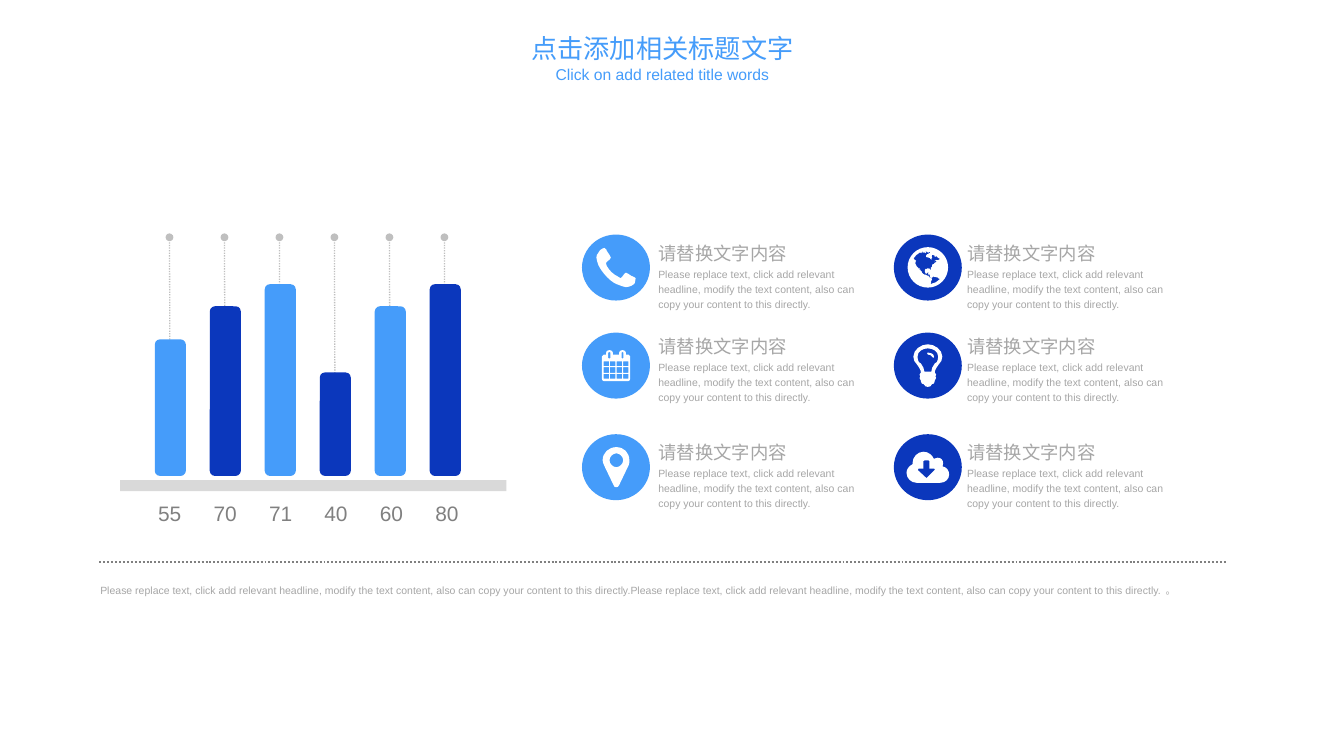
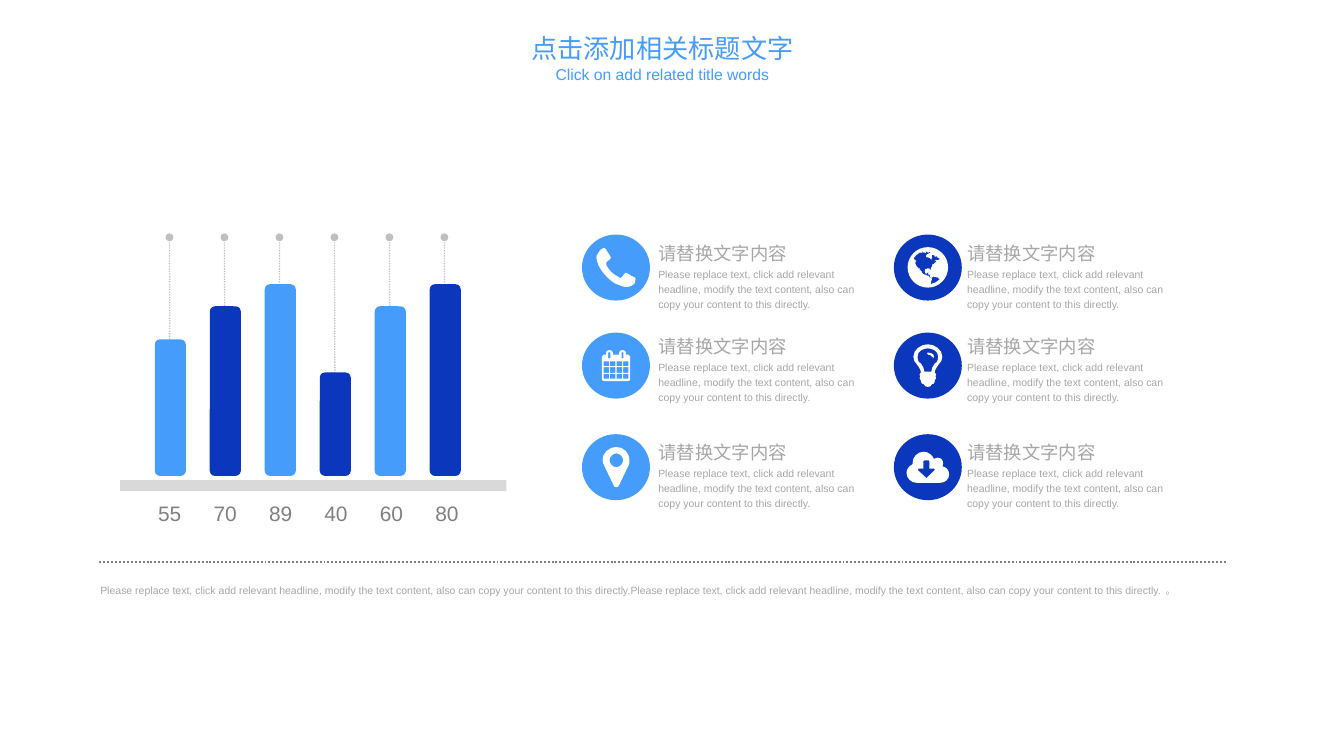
71: 71 -> 89 (281, 515)
